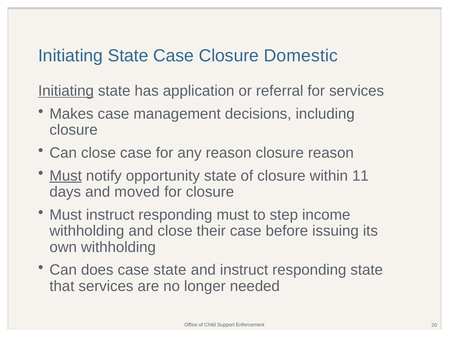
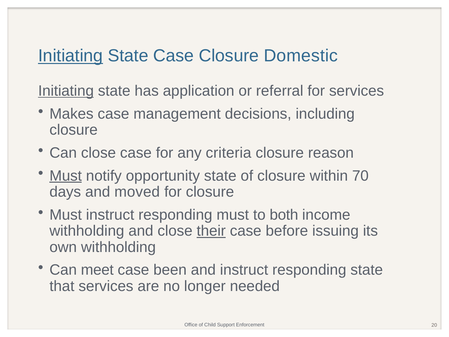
Initiating underline: none -> present (71, 56)
any reason: reason -> criteria (229, 153)
11: 11 -> 70 (360, 176)
step: step -> both (284, 215)
their underline: none -> present (211, 231)
does: does -> meet (97, 270)
case state: state -> been (170, 270)
